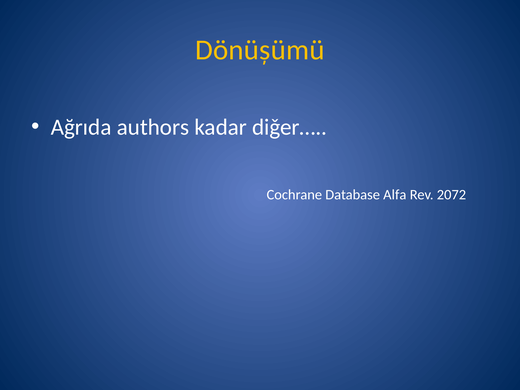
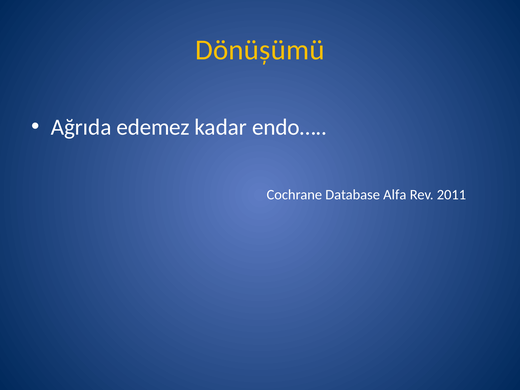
authors: authors -> edemez (153, 127)
diǧer…: diǧer… -> endo… (290, 127)
2072: 2072 -> 2011 (451, 195)
